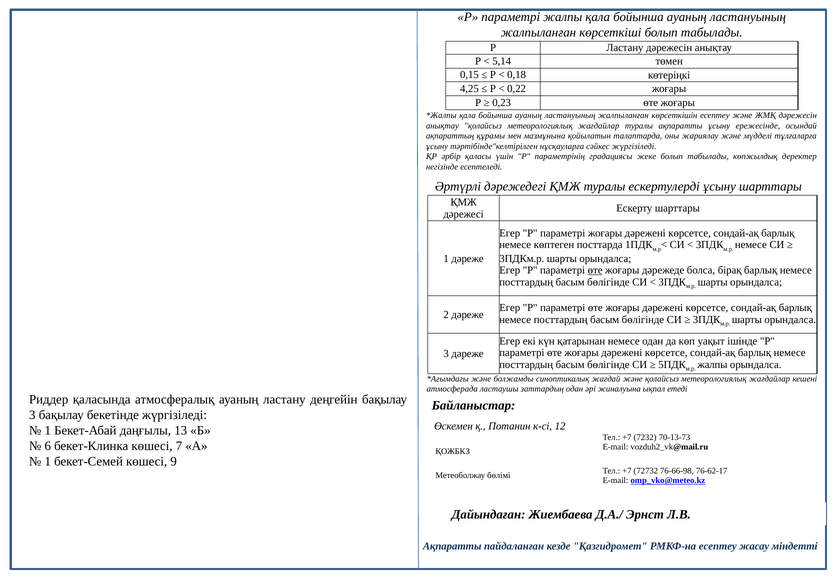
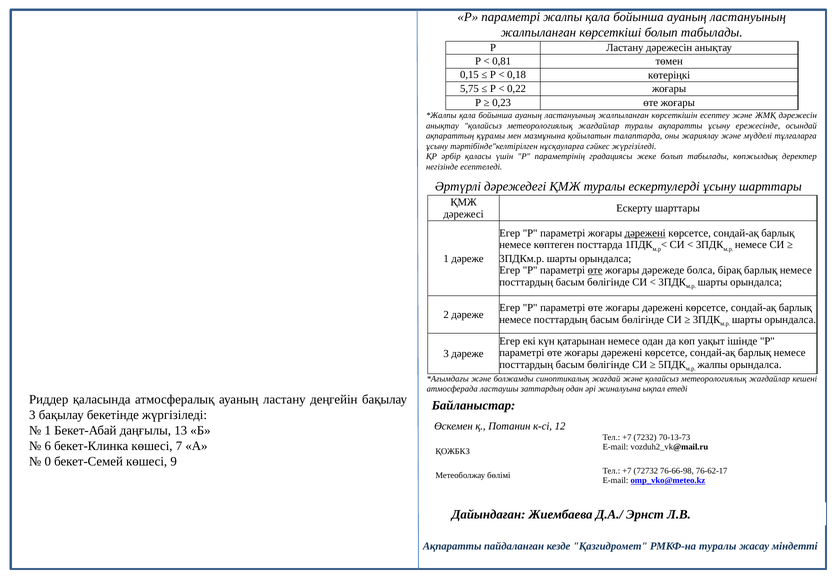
5,14: 5,14 -> 0,81 (502, 61)
4,25: 4,25 -> 5,75 (469, 89)
дәрежені underline: none -> present (645, 233)
1: 1 -> 0 (48, 462)
РМКФ-на есептеу: есептеу -> туралы (718, 547)
